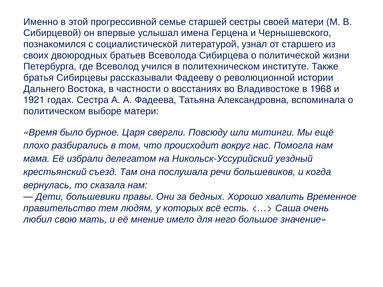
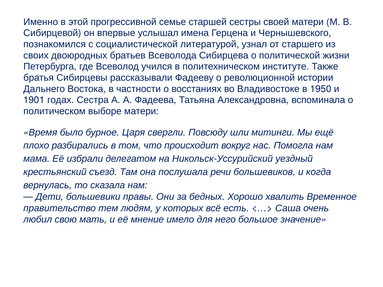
1968: 1968 -> 1950 (321, 89)
1921: 1921 -> 1901 (34, 100)
